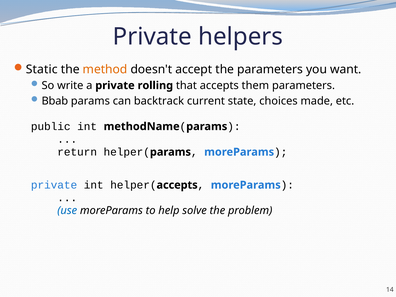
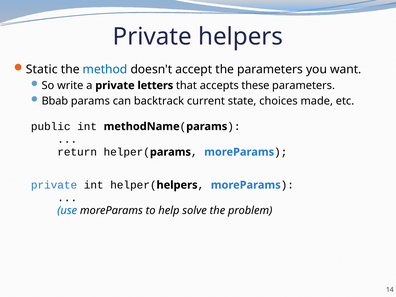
method colour: orange -> blue (105, 69)
rolling: rolling -> letters (155, 85)
them: them -> these (255, 85)
accepts: accepts -> helpers (177, 185)
